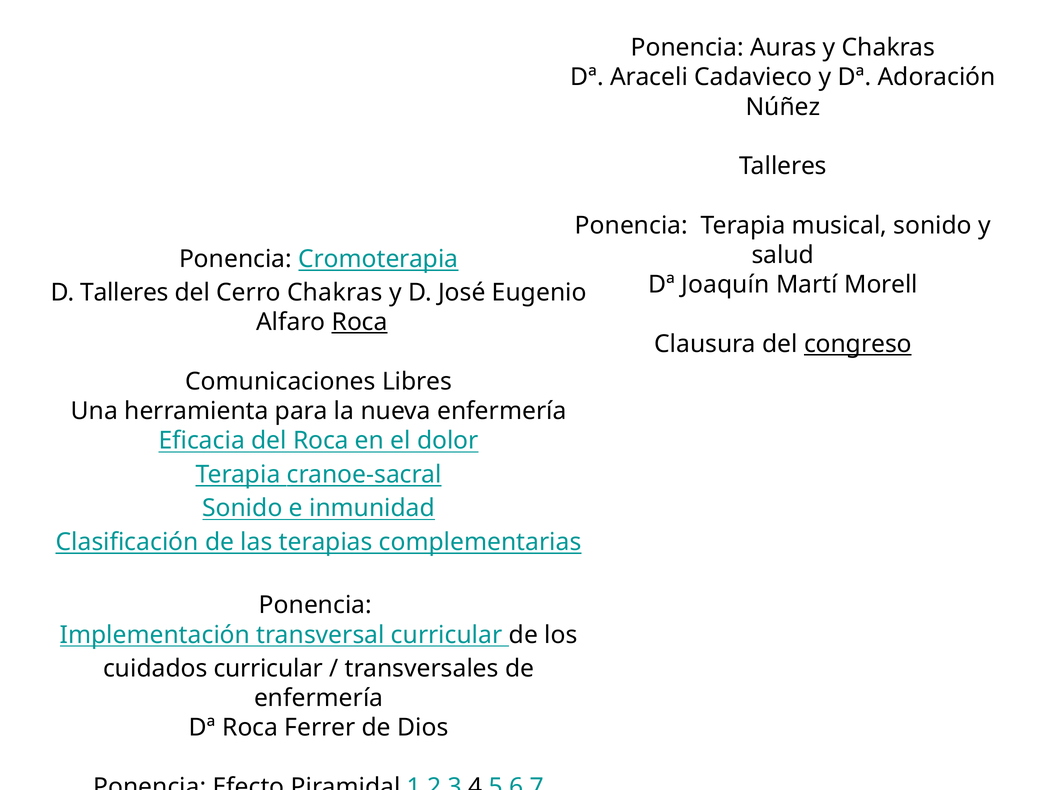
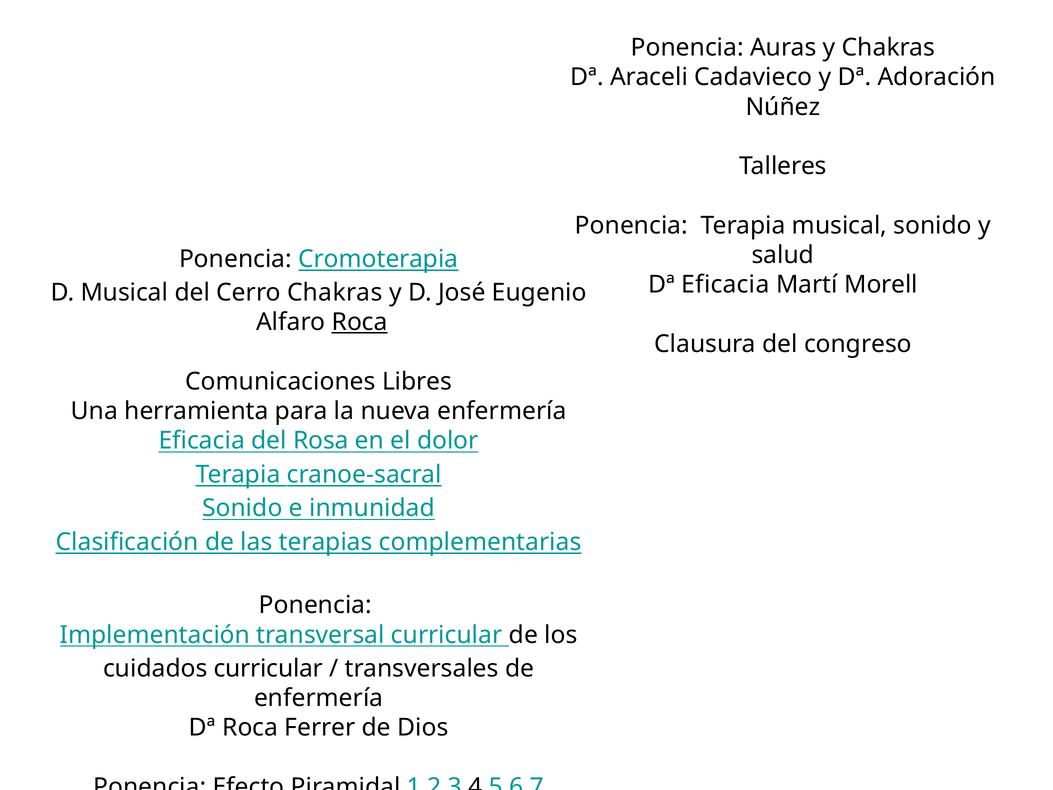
Dª Joaquín: Joaquín -> Eficacia (725, 285)
D Talleres: Talleres -> Musical (124, 293)
congreso underline: present -> none (858, 344)
del Roca: Roca -> Rosa (321, 441)
